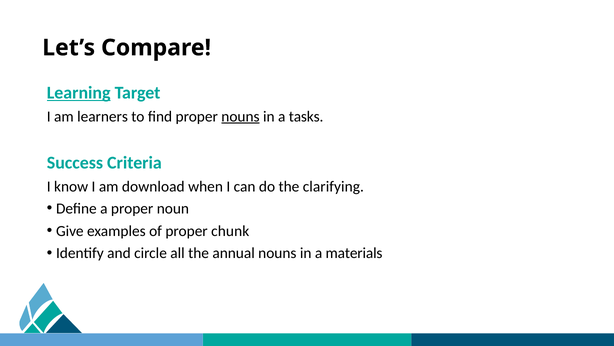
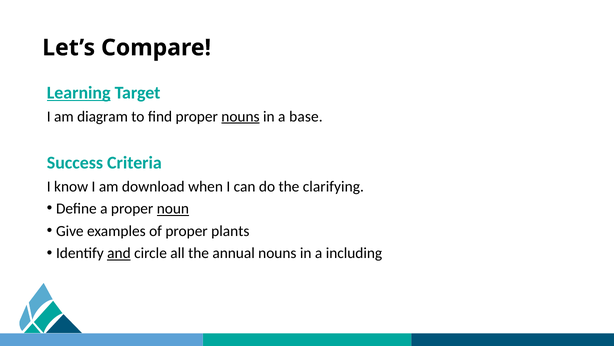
learners: learners -> diagram (103, 116)
tasks: tasks -> base (306, 116)
noun underline: none -> present (173, 208)
chunk: chunk -> plants (230, 231)
and underline: none -> present (119, 253)
materials: materials -> including (354, 253)
